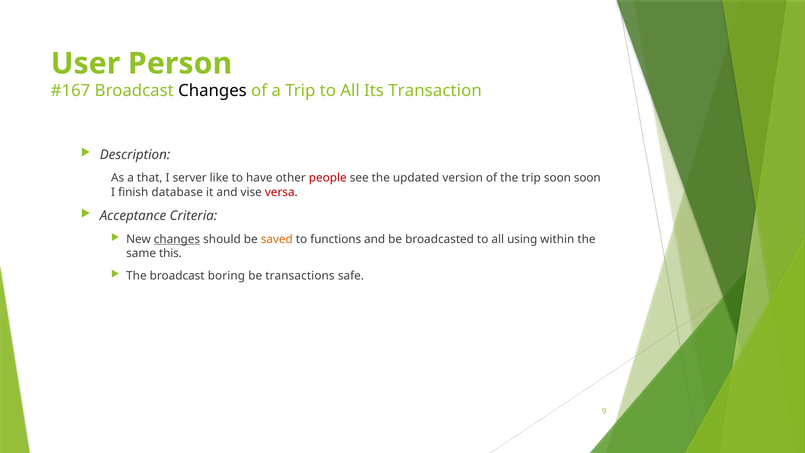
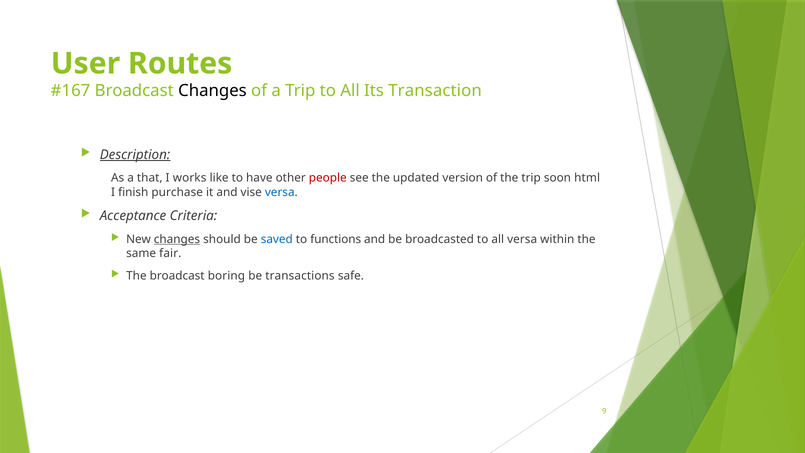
Person: Person -> Routes (180, 63)
Description underline: none -> present (135, 155)
server: server -> works (190, 178)
soon soon: soon -> html (587, 178)
database: database -> purchase (177, 192)
versa colour: red -> blue (281, 192)
saved colour: orange -> blue (277, 239)
all using: using -> versa (522, 239)
this: this -> fair (170, 253)
